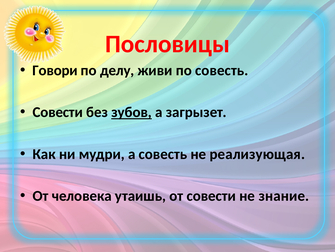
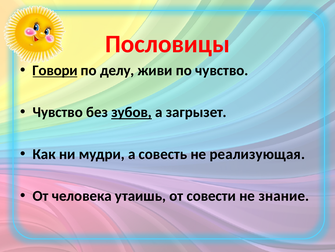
Говори underline: none -> present (55, 70)
по совесть: совесть -> чувство (222, 70)
Совести: Совести -> Чувство (58, 112)
